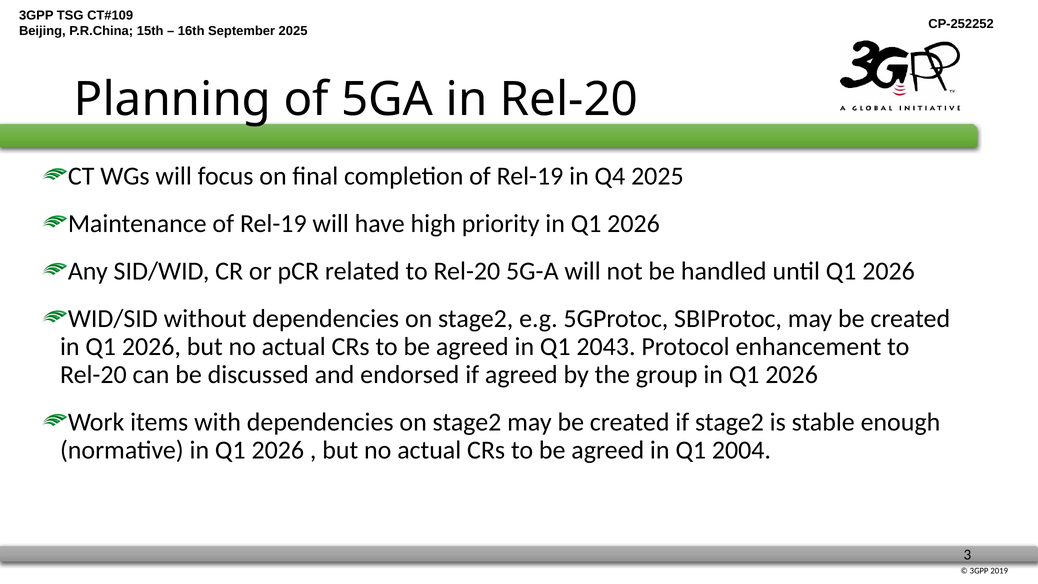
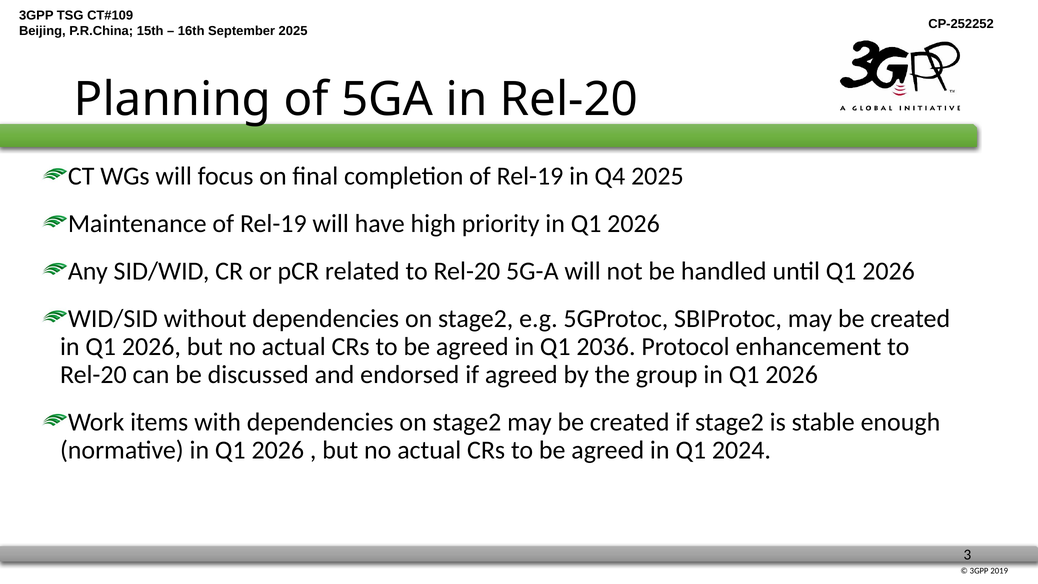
2043: 2043 -> 2036 (606, 346)
2004: 2004 -> 2024 (741, 450)
